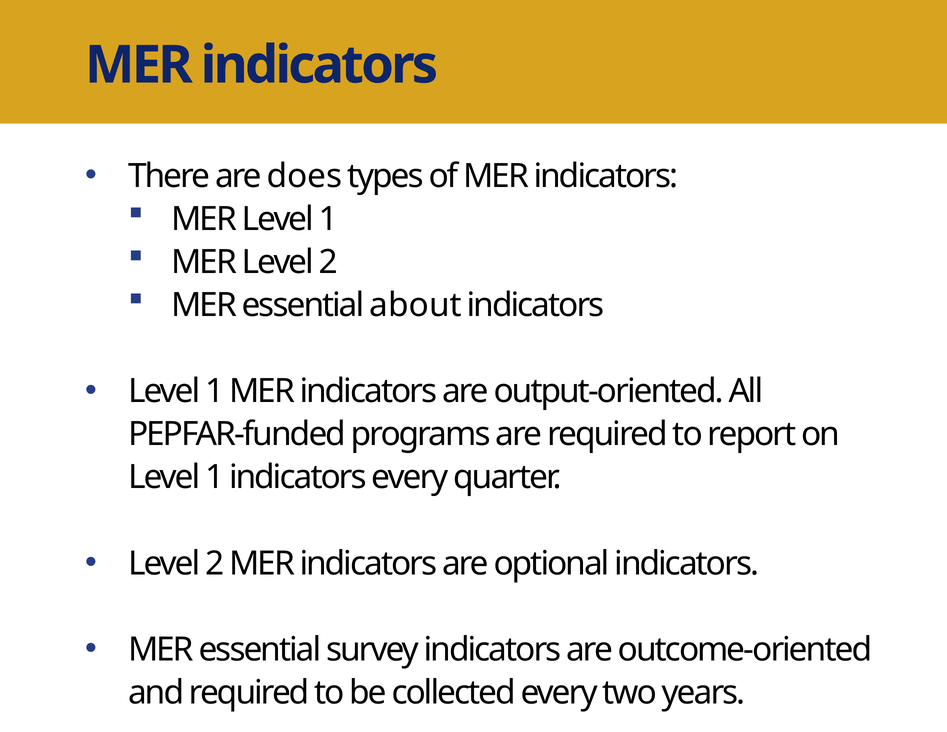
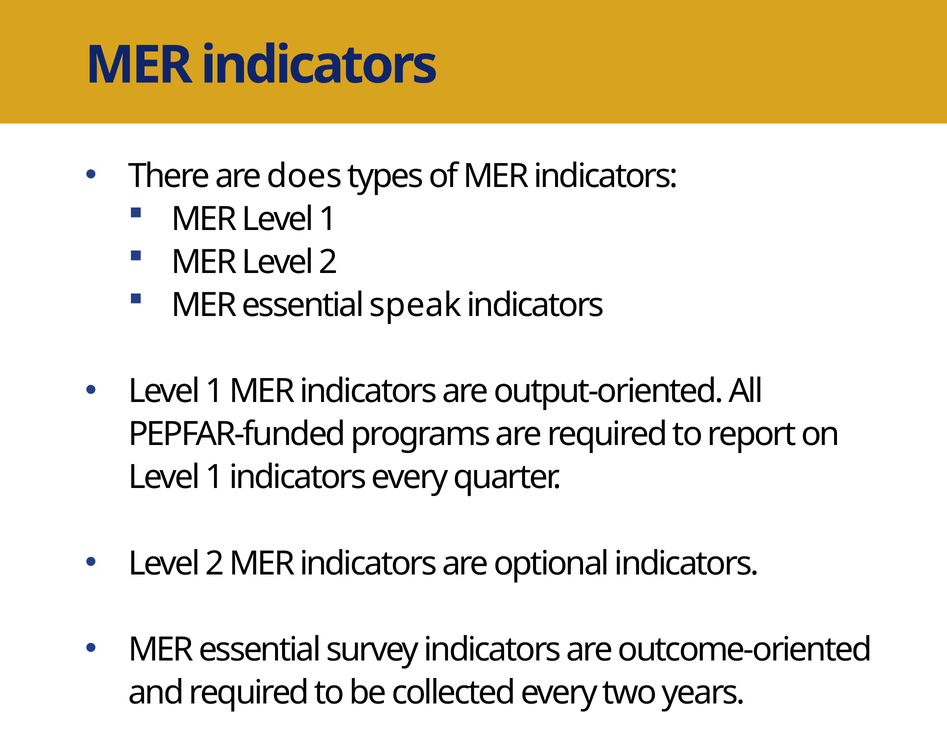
about: about -> speak (416, 305)
